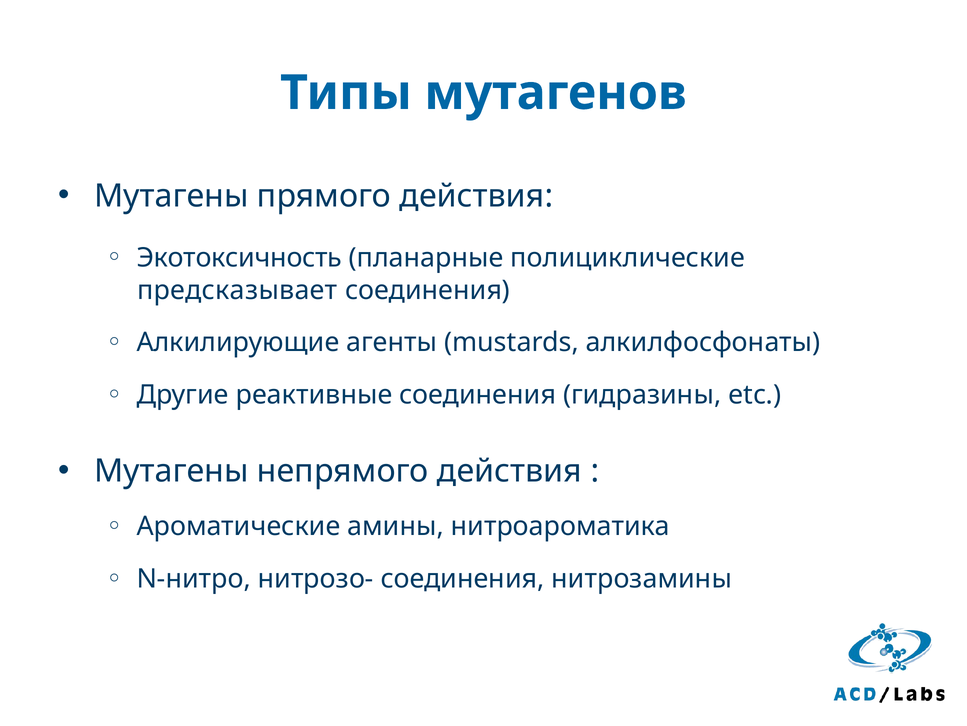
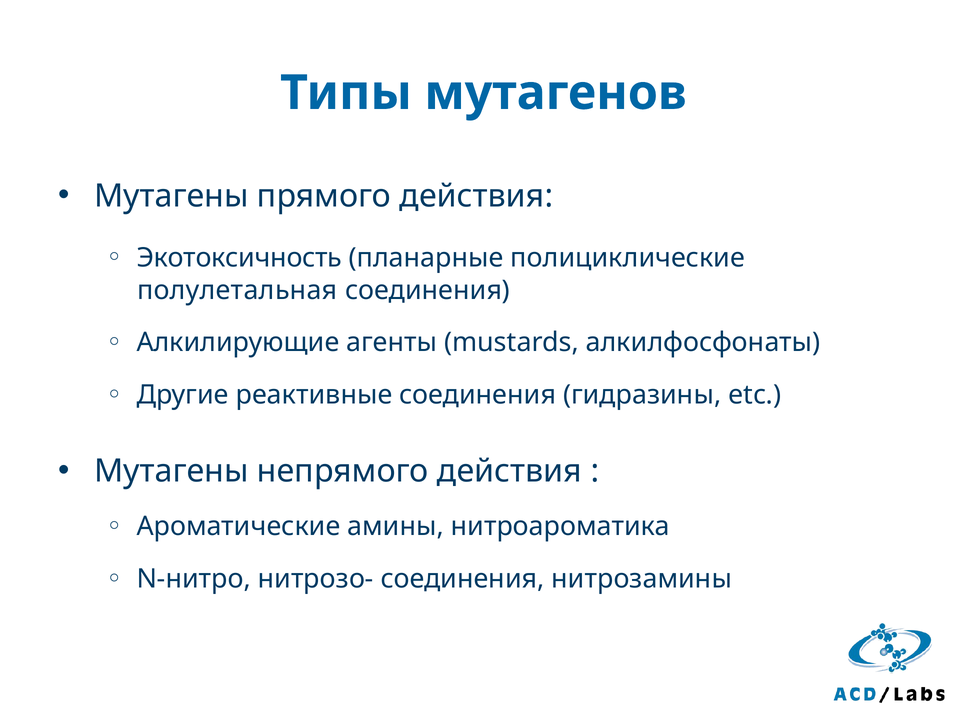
предсказывает: предсказывает -> полулетальная (237, 290)
